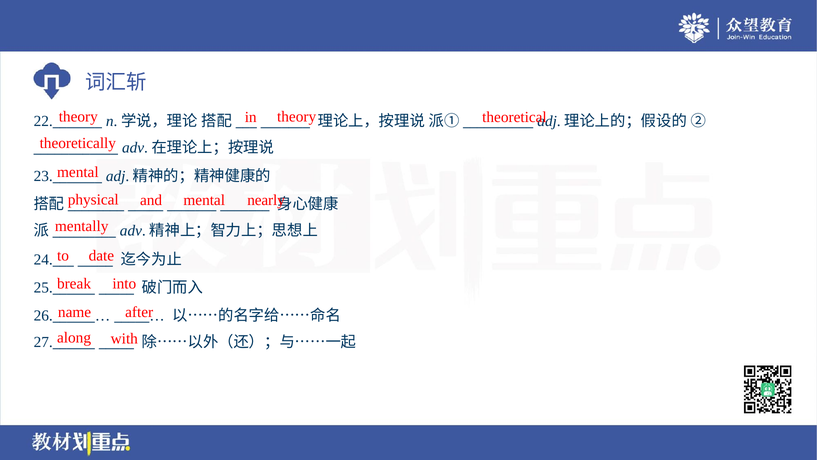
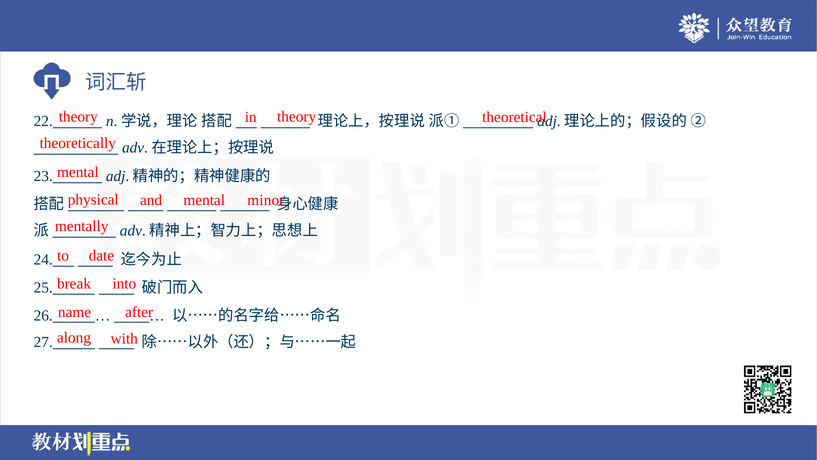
nearly: nearly -> minor (266, 200)
